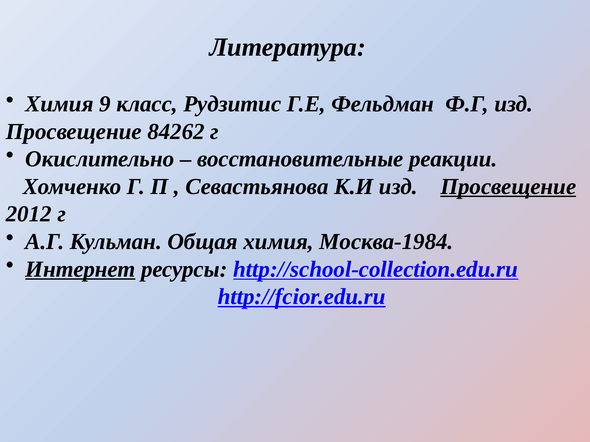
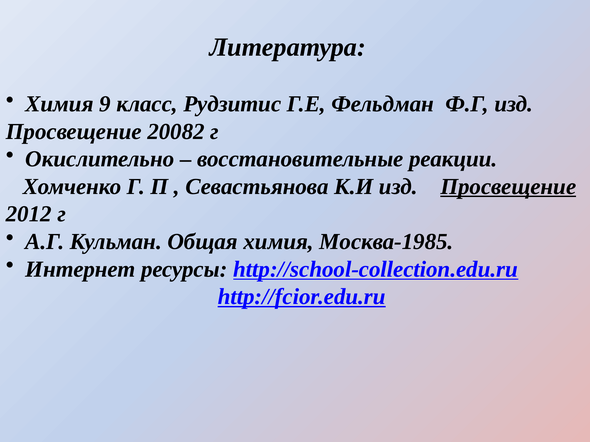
84262: 84262 -> 20082 (176, 132)
Москва-1984: Москва-1984 -> Москва-1985 (386, 242)
Интернет underline: present -> none (80, 269)
